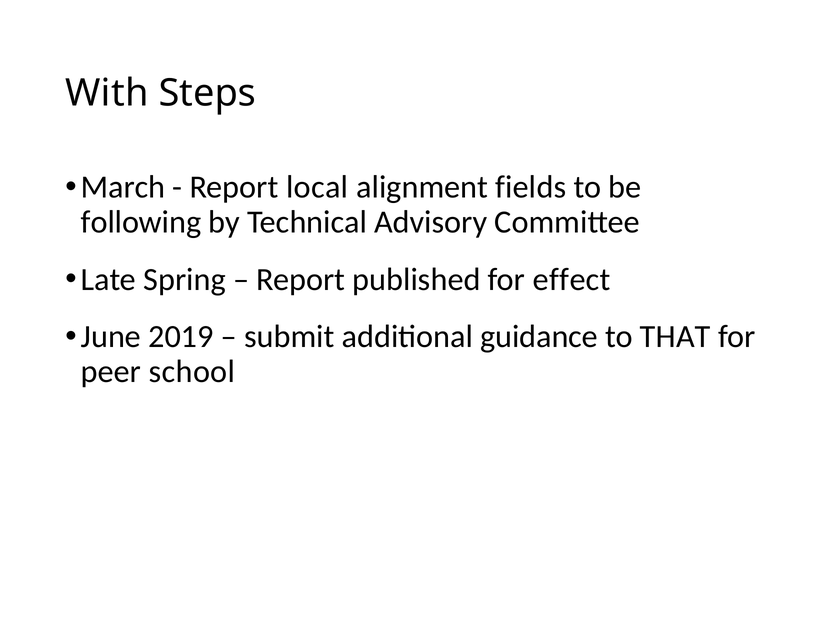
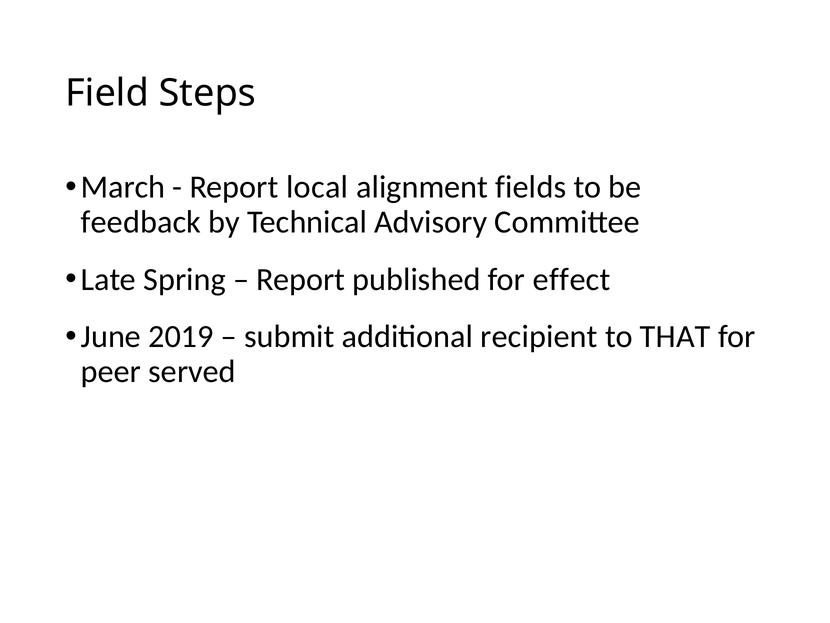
With: With -> Field (107, 93)
following: following -> feedback (141, 222)
guidance: guidance -> recipient (539, 336)
school: school -> served (192, 371)
